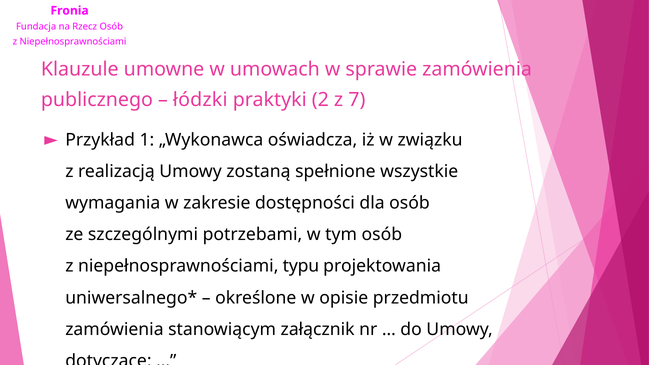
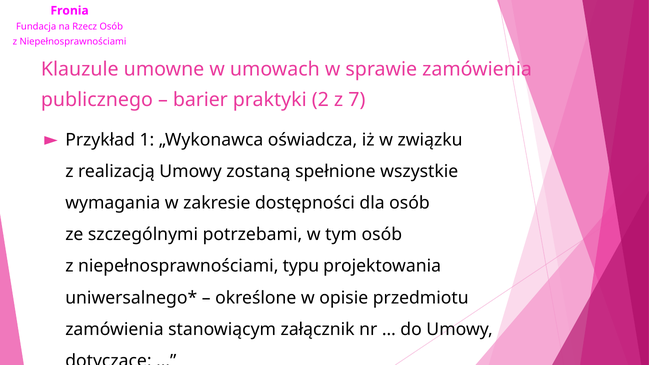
łódzki: łódzki -> barier (200, 100)
